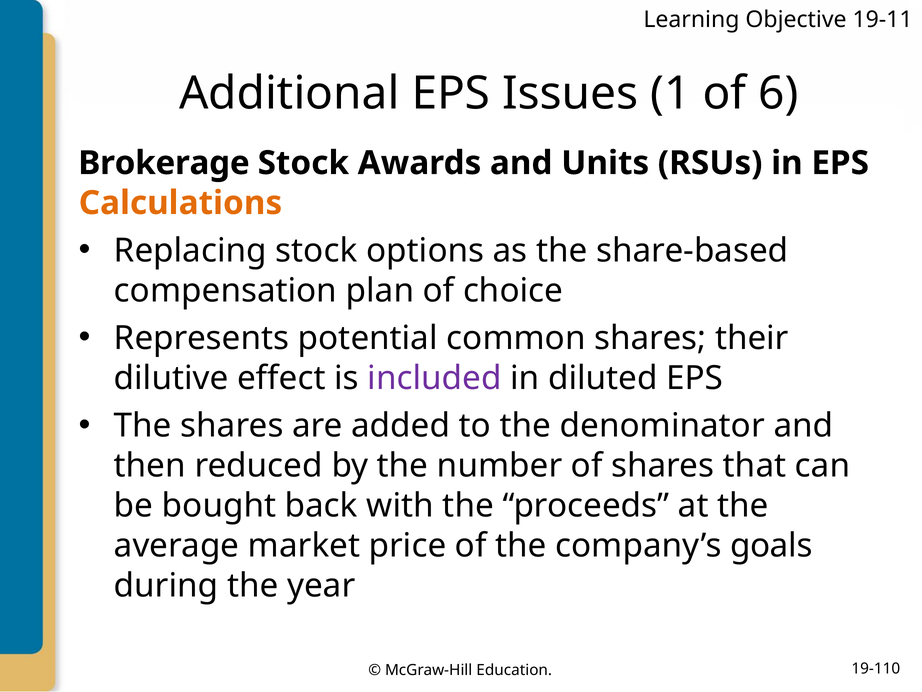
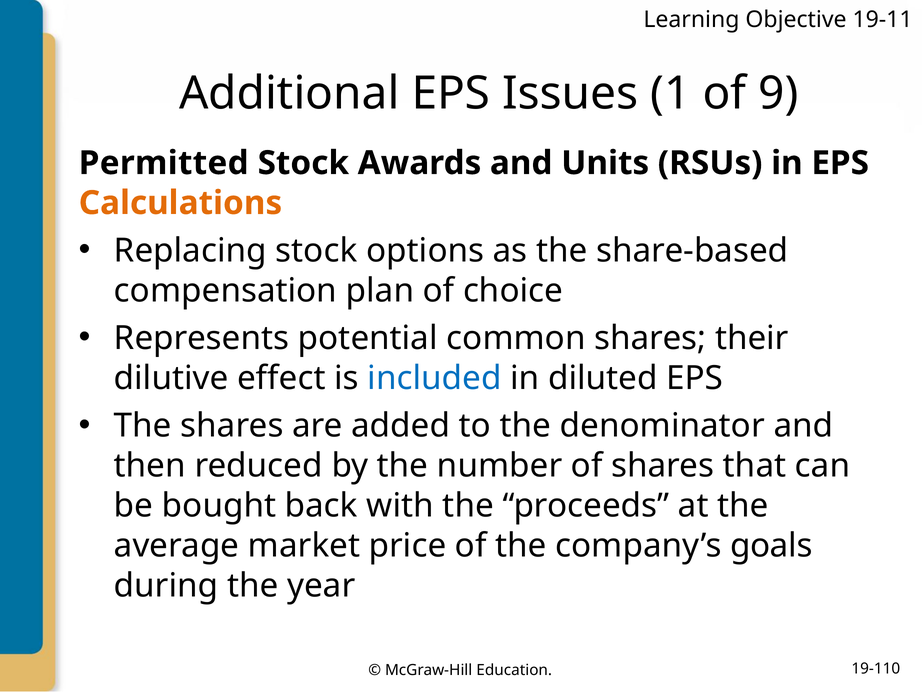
6: 6 -> 9 (778, 93)
Brokerage: Brokerage -> Permitted (164, 163)
included colour: purple -> blue (434, 378)
